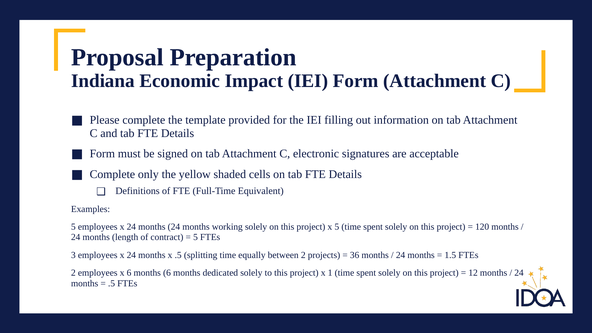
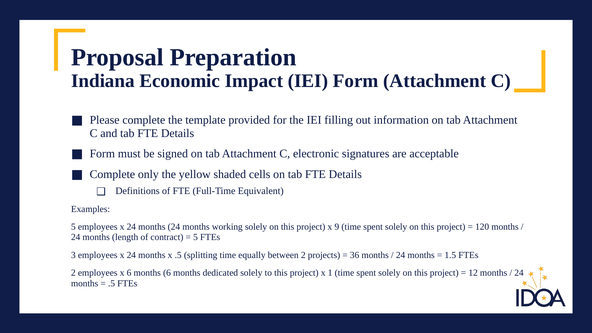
x 5: 5 -> 9 (337, 227)
